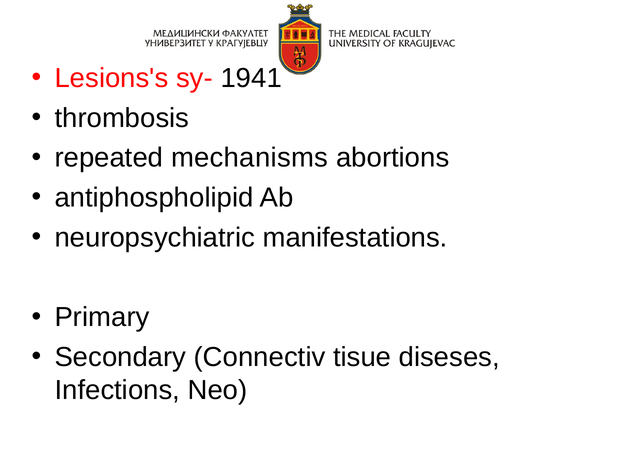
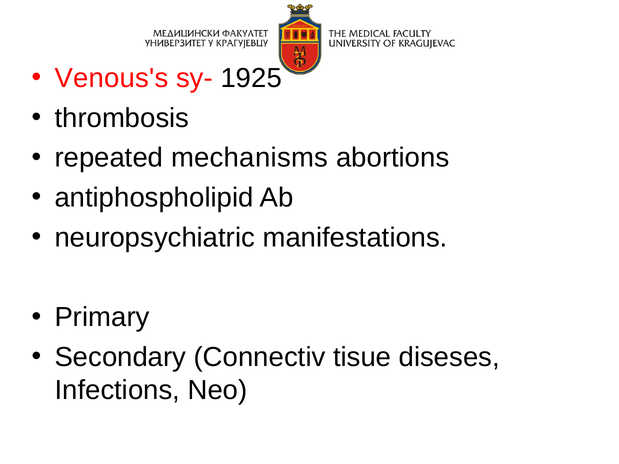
Lesions's: Lesions's -> Venous's (111, 78)
1941: 1941 -> 1925 (251, 78)
